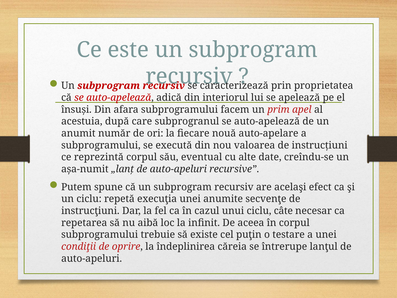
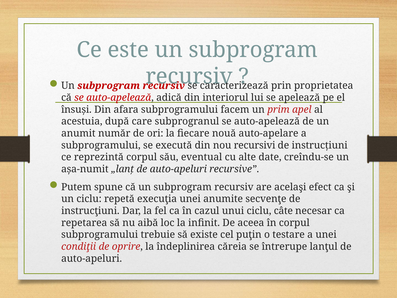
valoarea: valoarea -> recursivi (255, 145)
